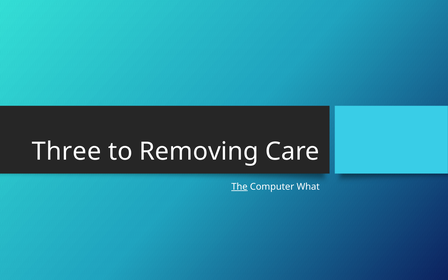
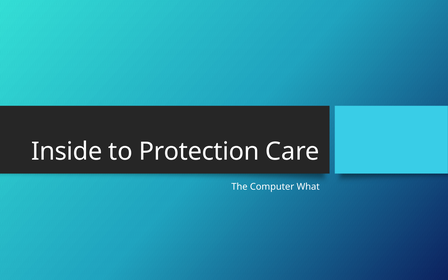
Three: Three -> Inside (67, 152)
Removing: Removing -> Protection (199, 152)
The underline: present -> none (239, 187)
